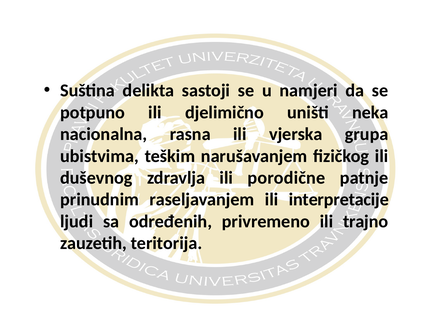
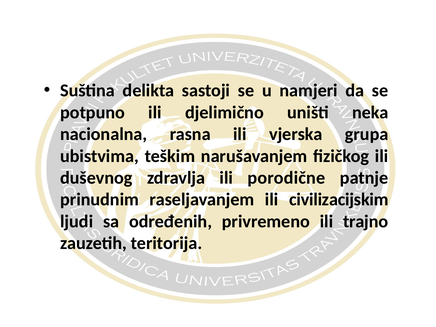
interpretacije: interpretacije -> civilizacijskim (339, 200)
